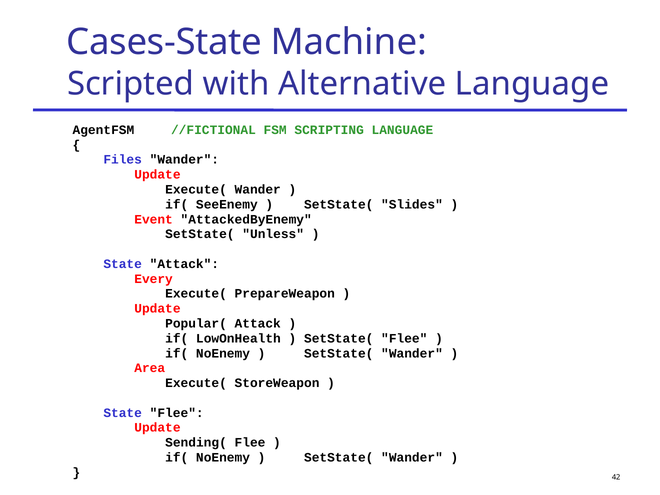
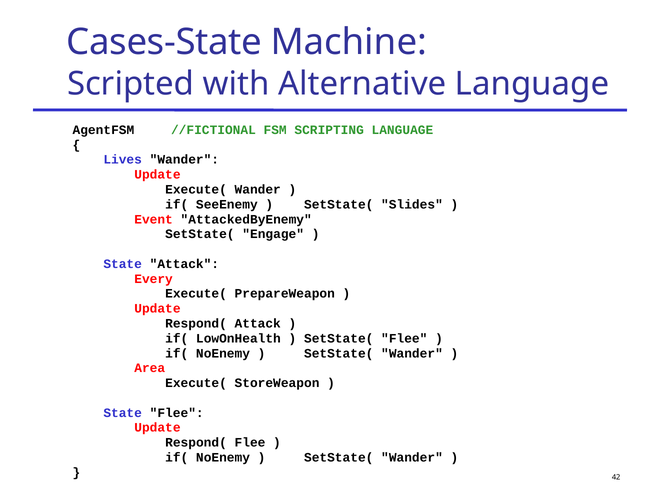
Files: Files -> Lives (123, 160)
Unless: Unless -> Engage (273, 234)
Popular(: Popular( -> Respond( (196, 324)
Sending(: Sending( -> Respond( (196, 443)
